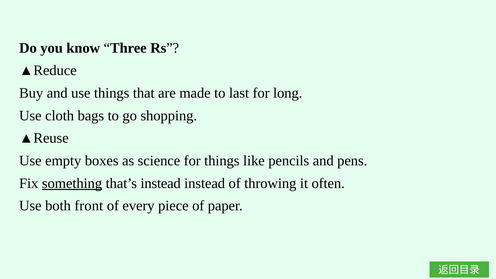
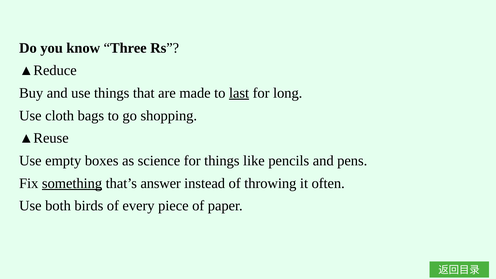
last underline: none -> present (239, 93)
that’s instead: instead -> answer (161, 183)
front: front -> birds (89, 206)
